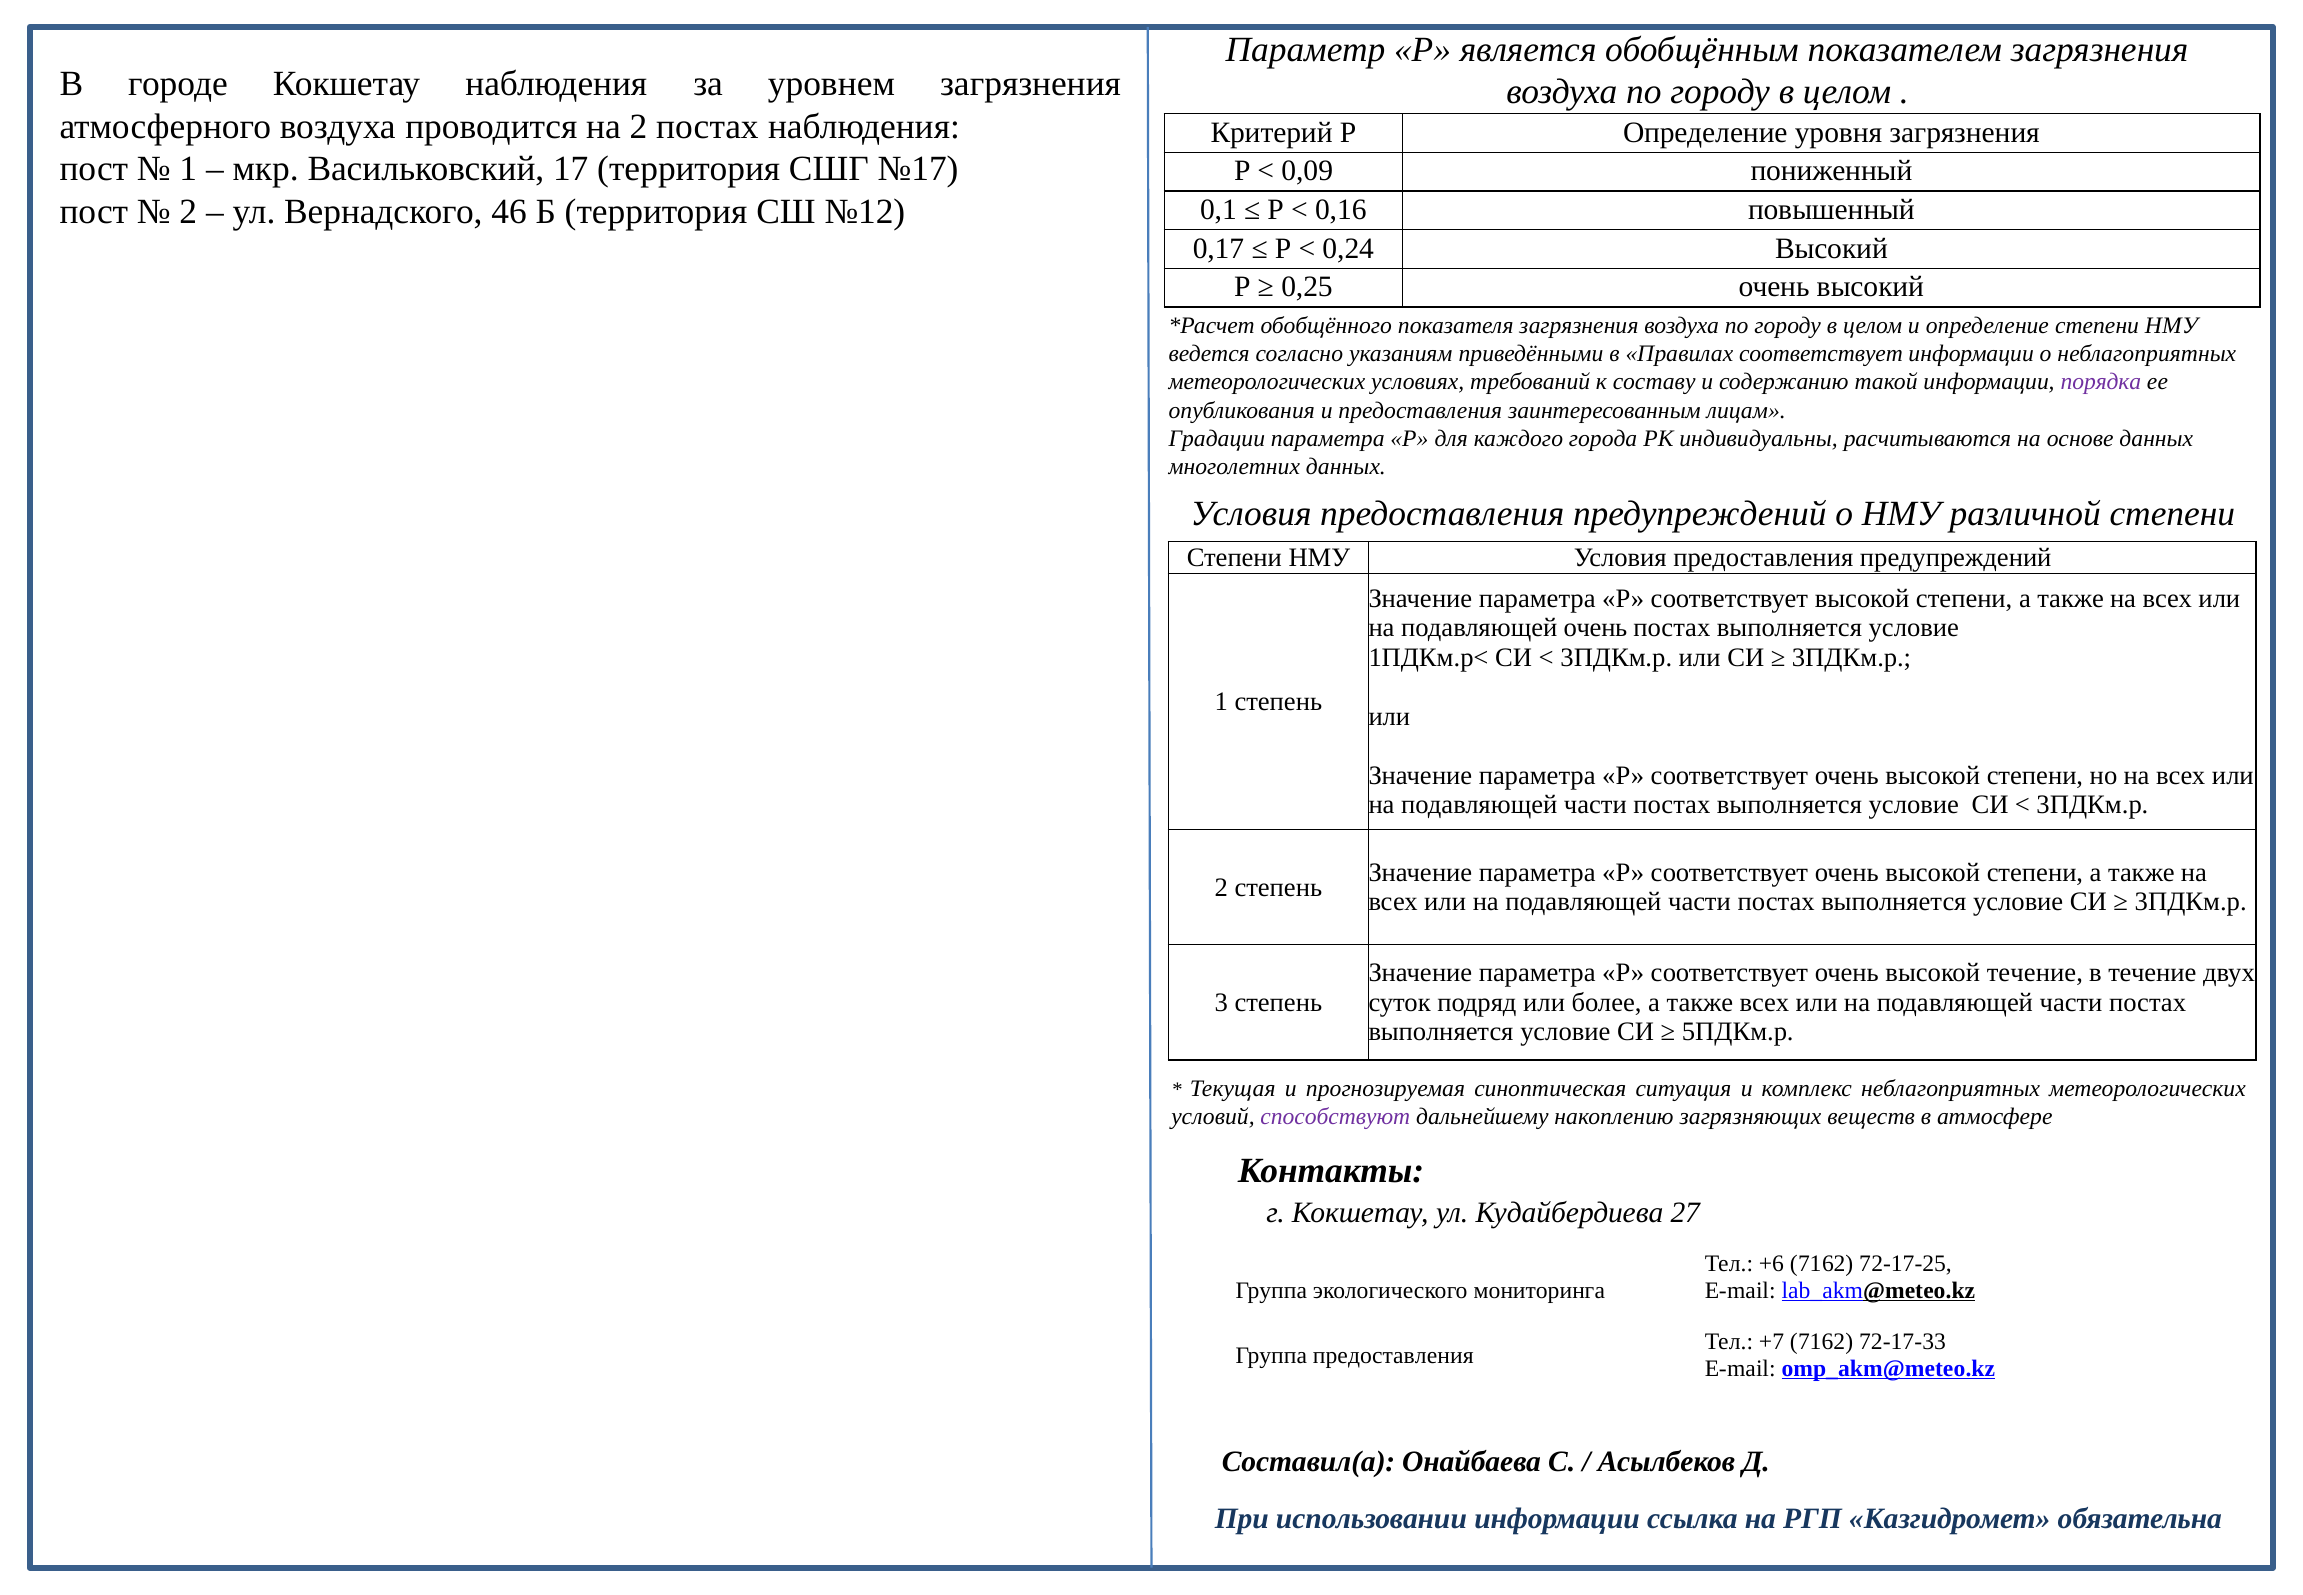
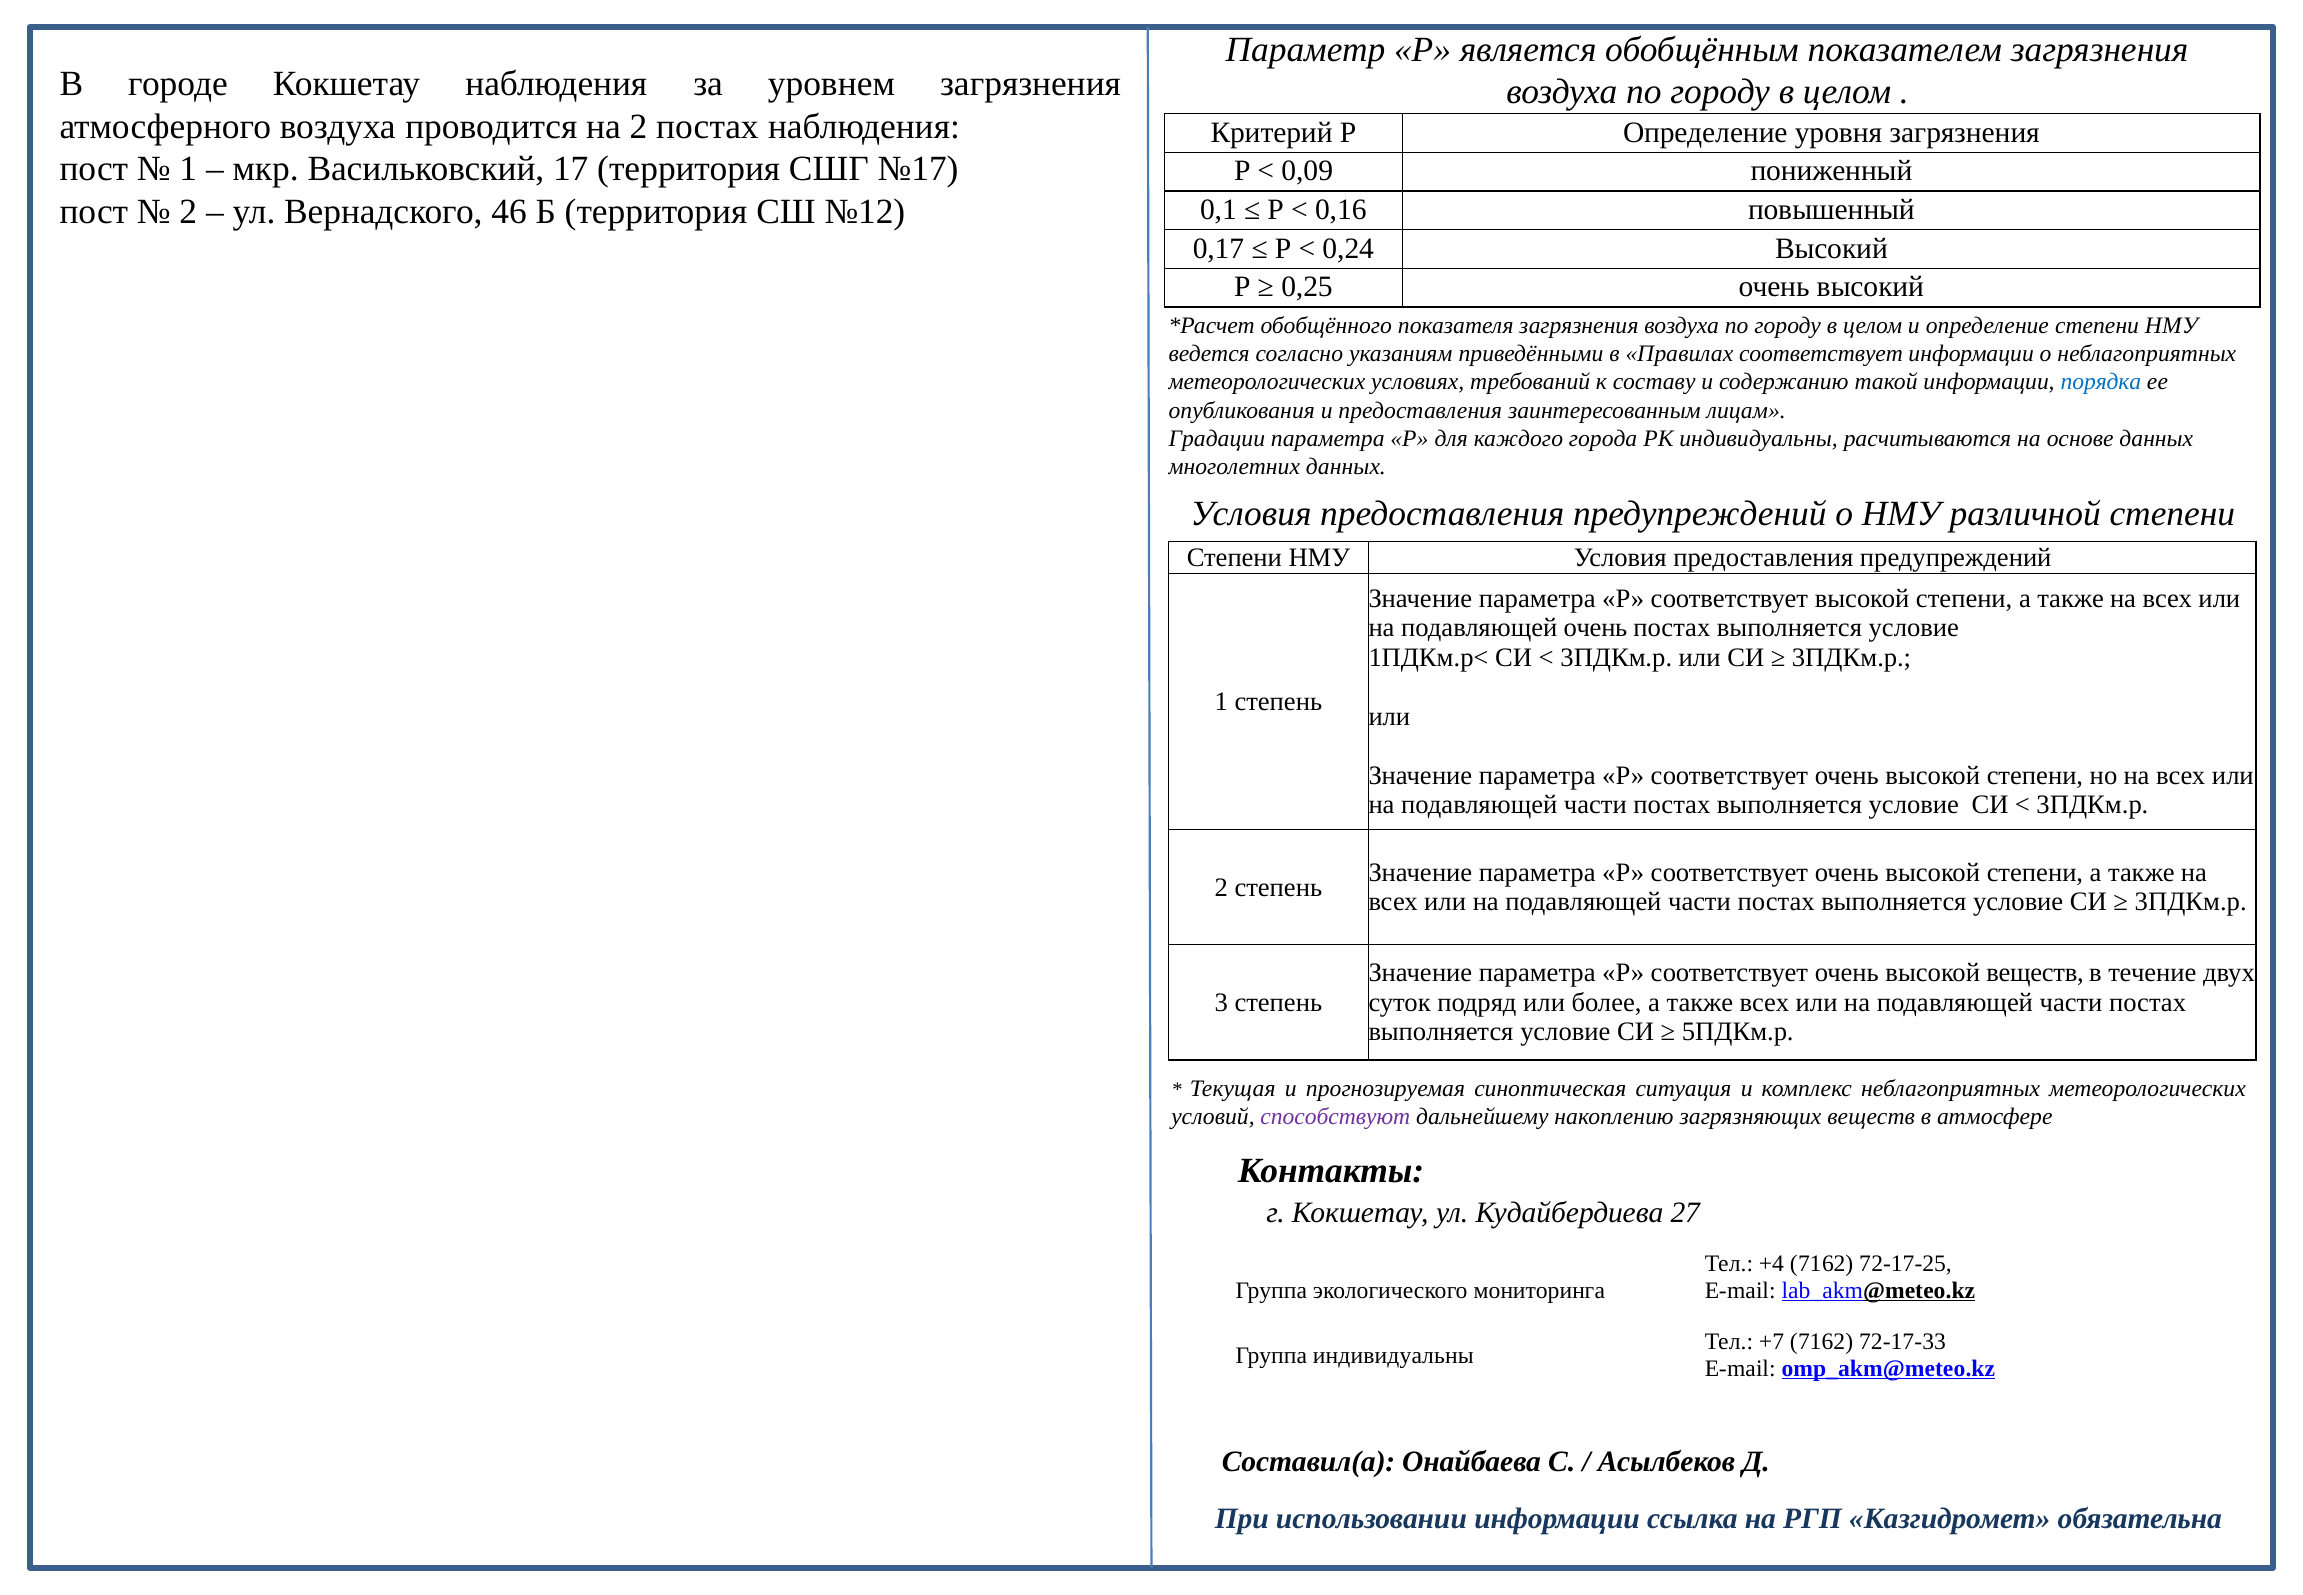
порядка colour: purple -> blue (2101, 382)
высокой течение: течение -> веществ (2035, 973)
+6: +6 -> +4 (1771, 1264)
Группа предоставления: предоставления -> индивидуальны (1393, 1355)
